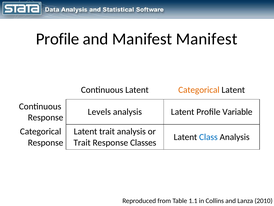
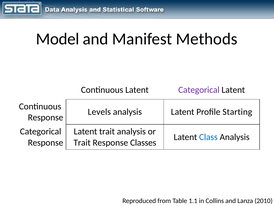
Profile: Profile -> Model (58, 39)
Manifest Manifest: Manifest -> Methods (207, 39)
Categorical colour: orange -> purple (199, 90)
Variable: Variable -> Starting (237, 112)
